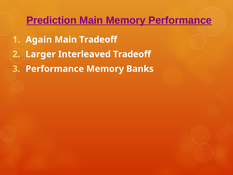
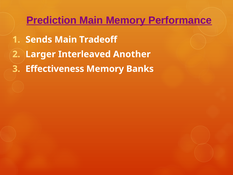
Again: Again -> Sends (39, 40)
Interleaved Tradeoff: Tradeoff -> Another (132, 54)
Performance: Performance -> Effectiveness (55, 69)
